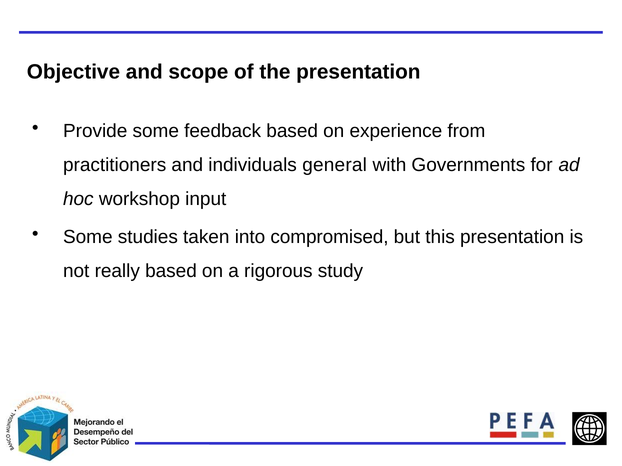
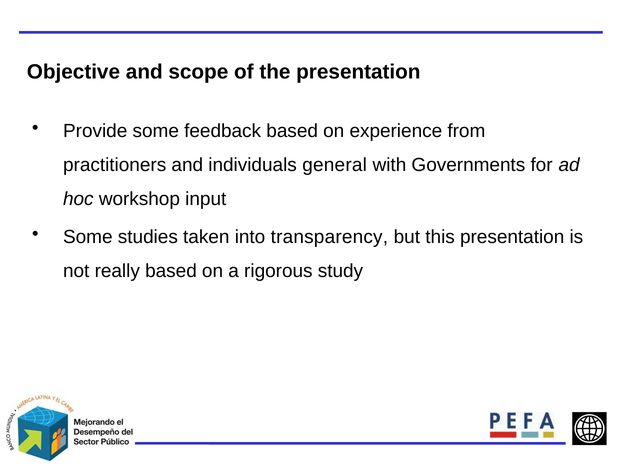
compromised: compromised -> transparency (329, 237)
